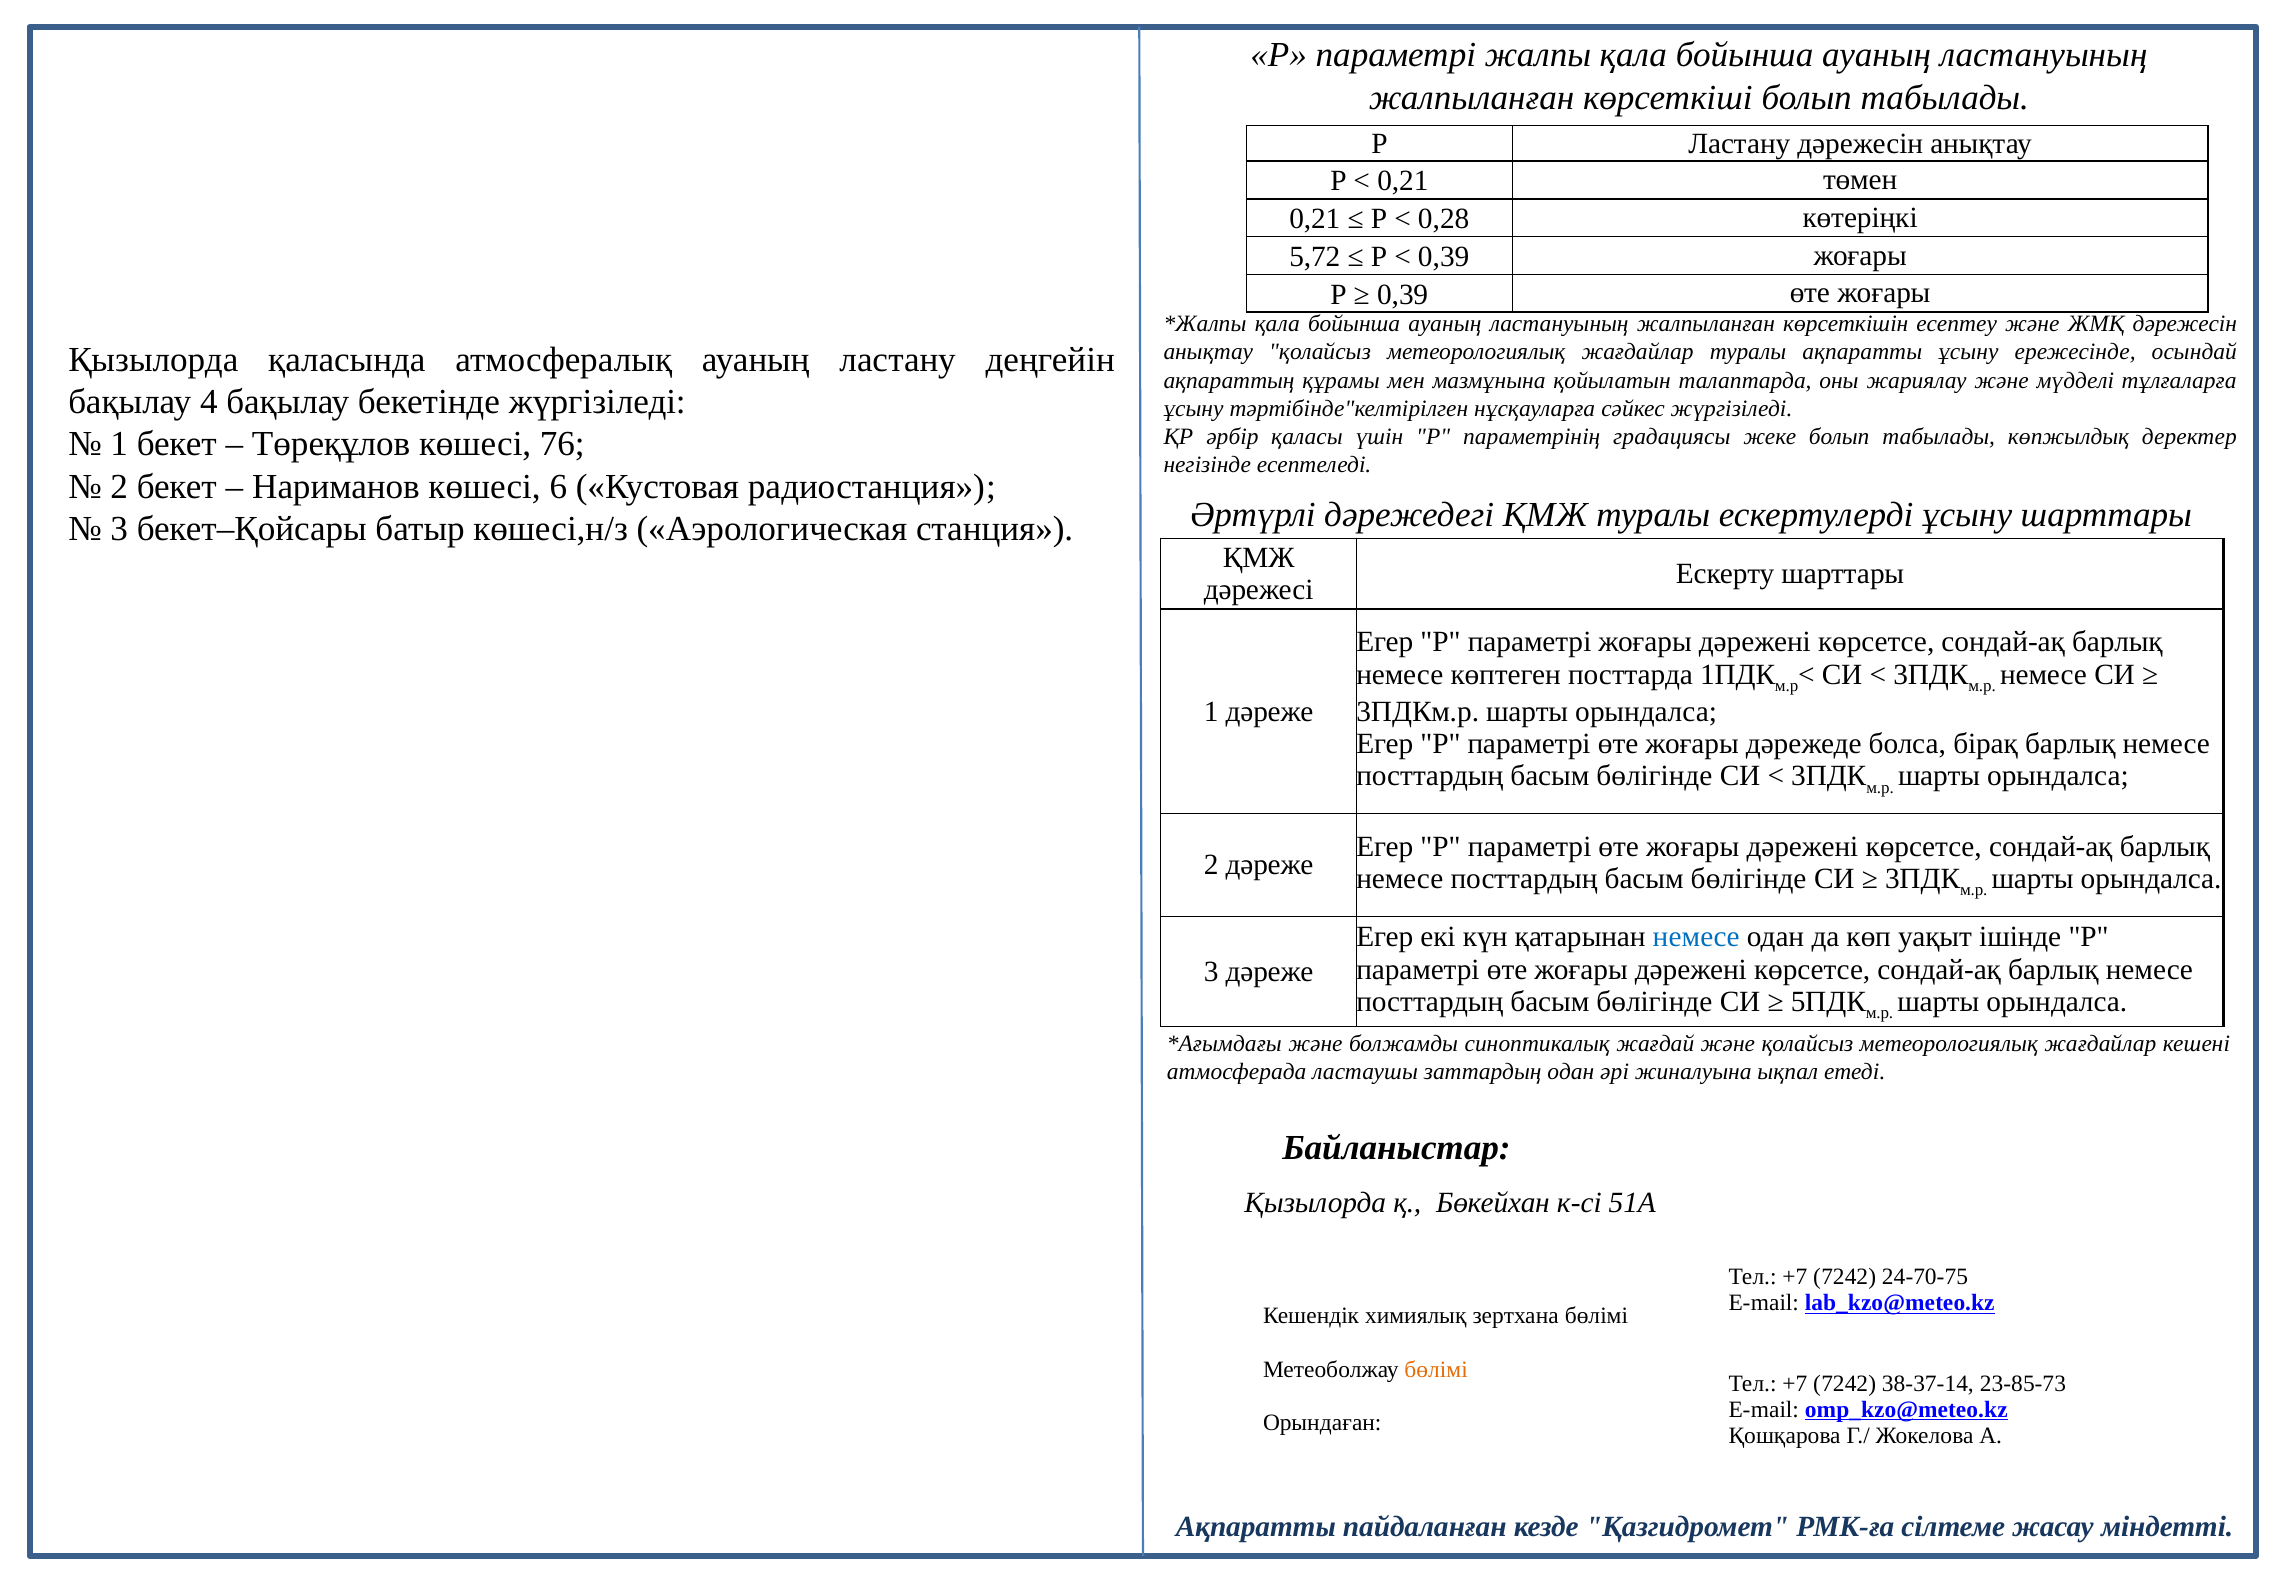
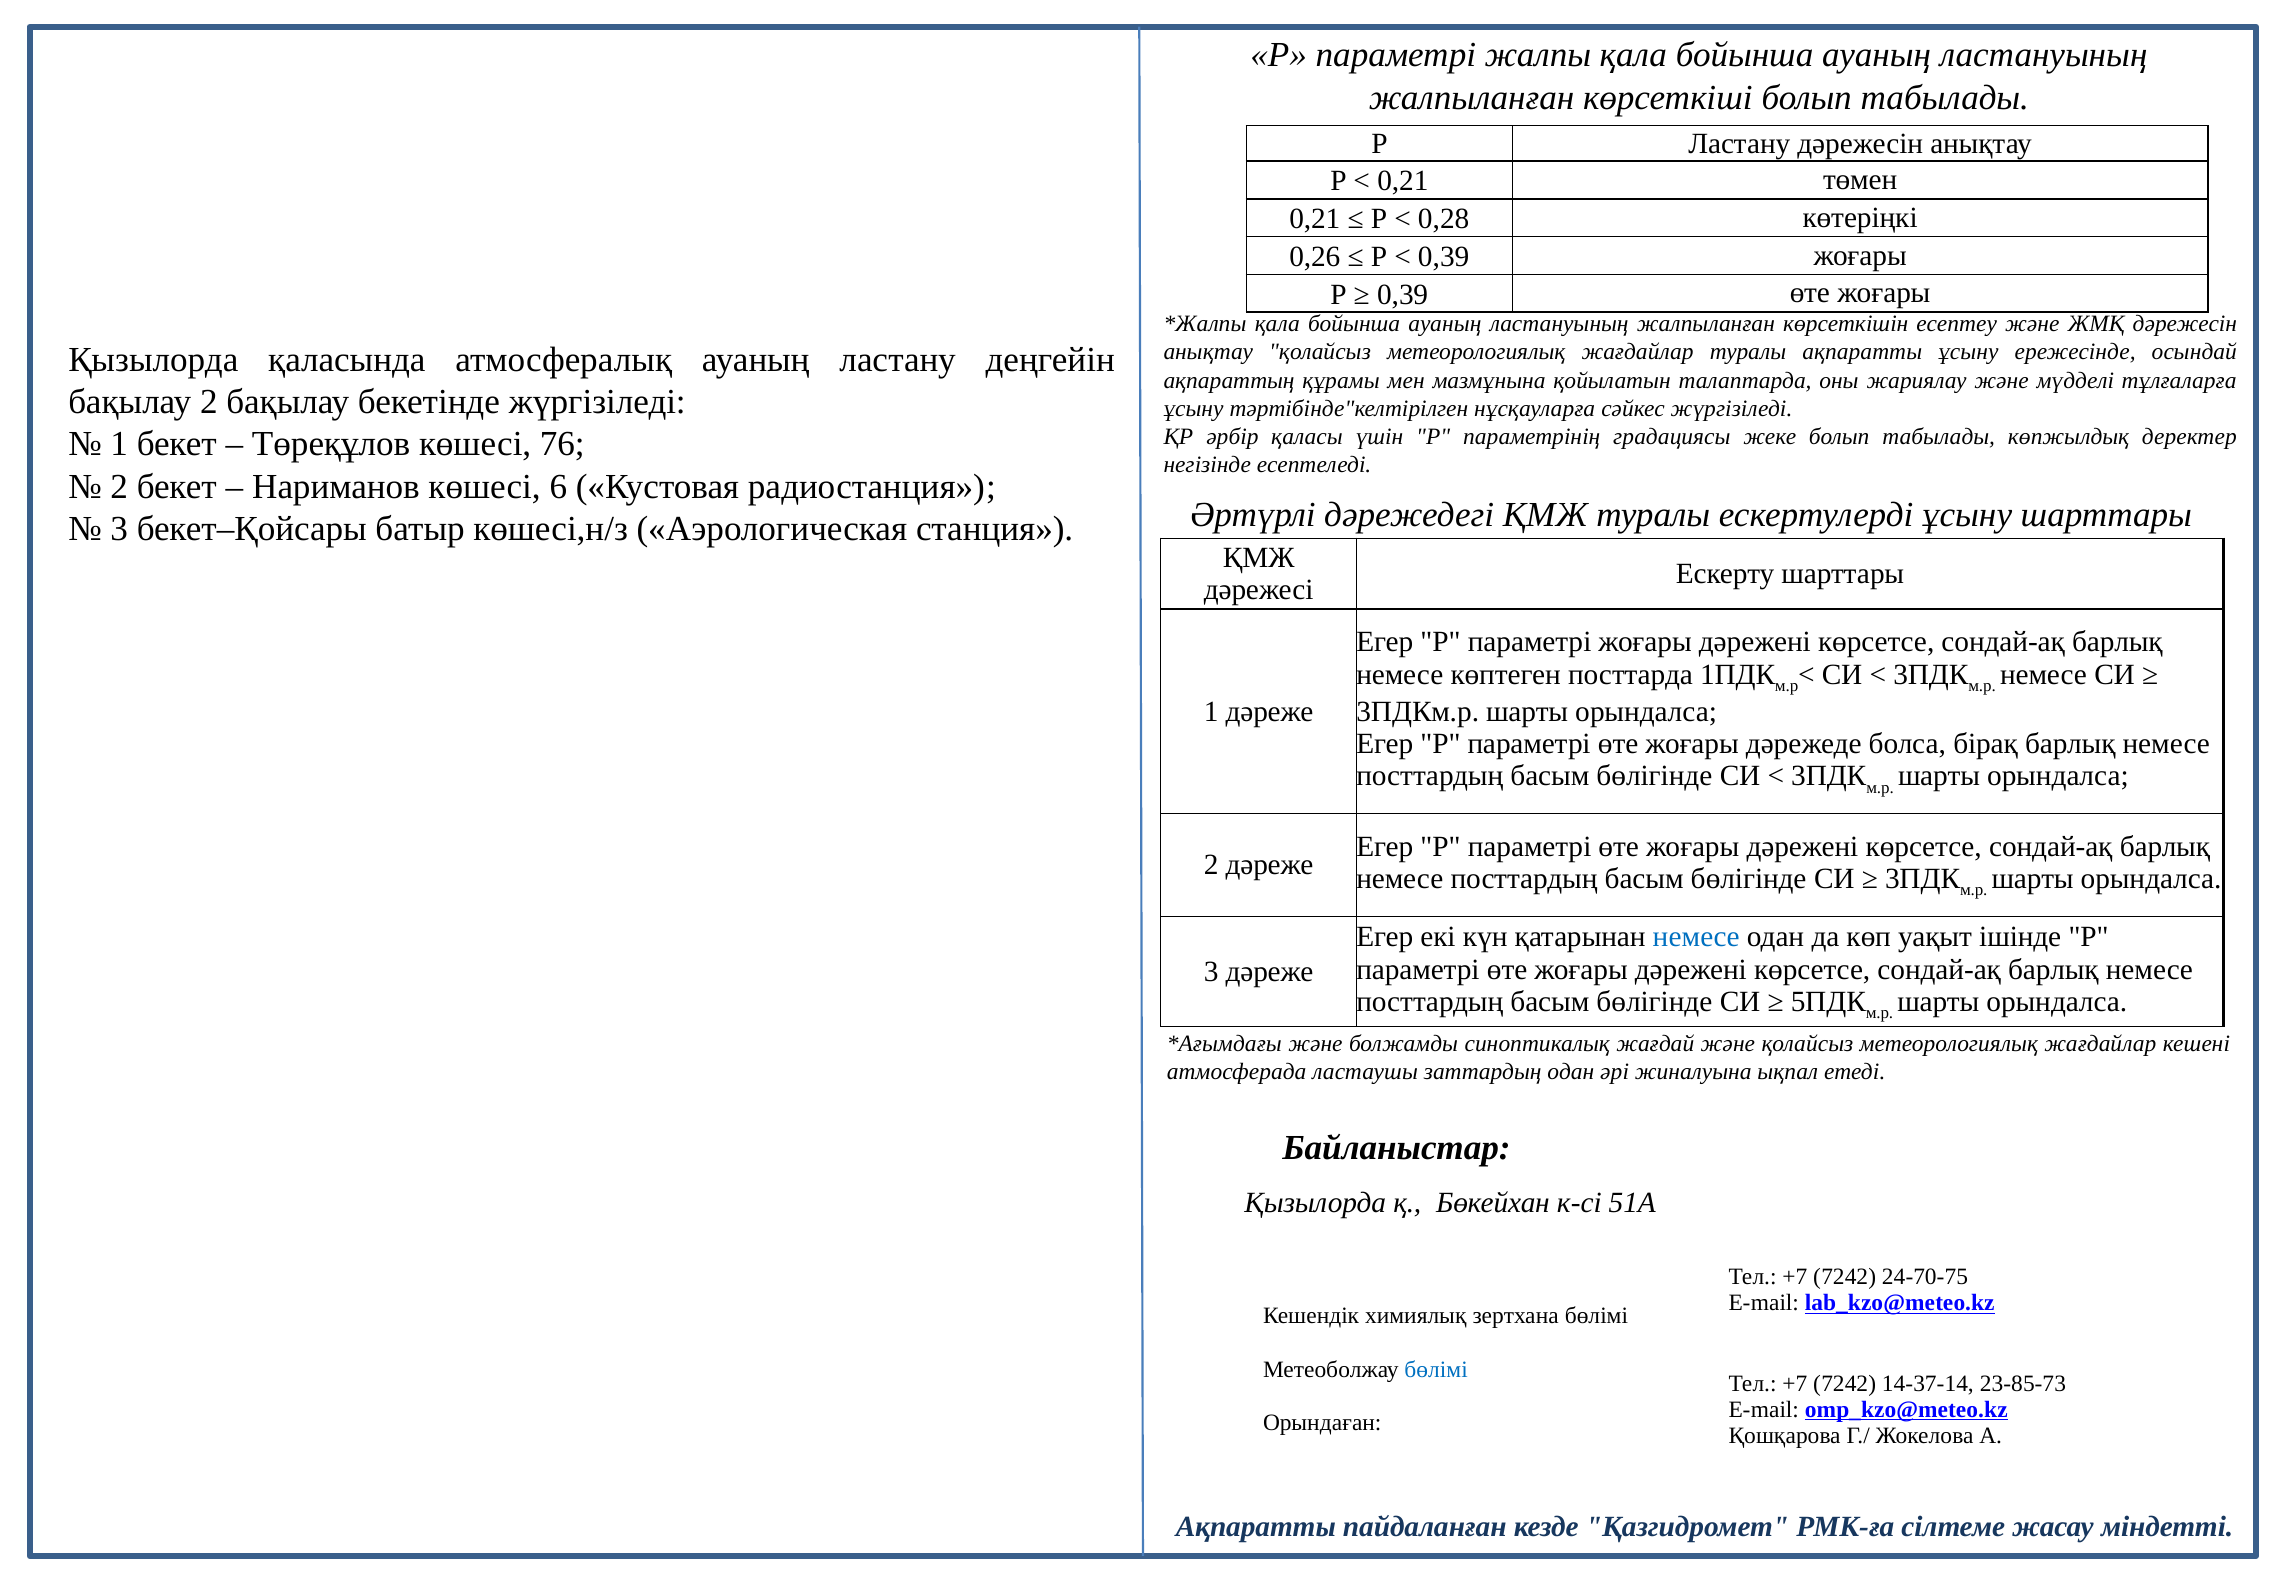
5,72: 5,72 -> 0,26 (1315, 257)
бақылау 4: 4 -> 2 (209, 402)
бөлімі colour: orange -> blue (1436, 1370)
38-37-14: 38-37-14 -> 14-37-14 (1928, 1383)
